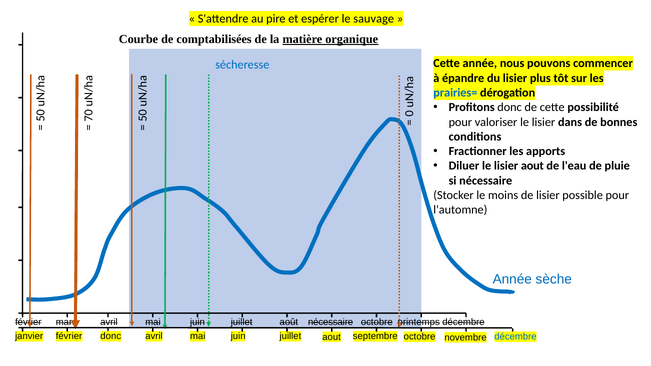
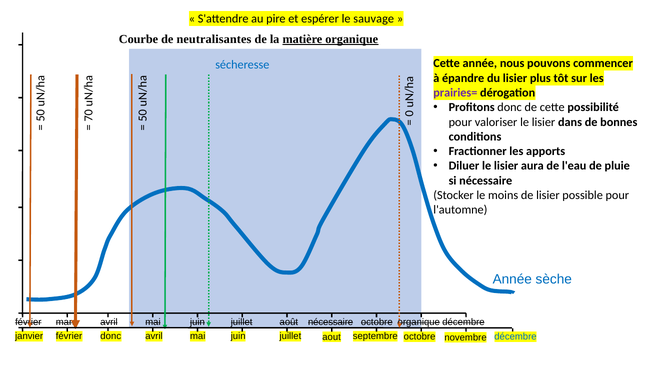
comptabilisées: comptabilisées -> neutralisantes (214, 39)
prairies= colour: blue -> purple (455, 93)
lisier aout: aout -> aura (532, 166)
printemps: printemps -> organique (419, 322)
